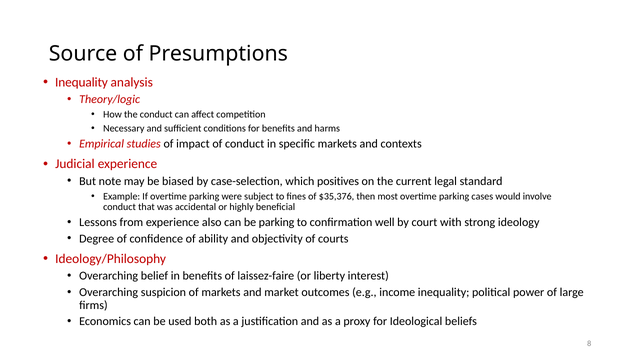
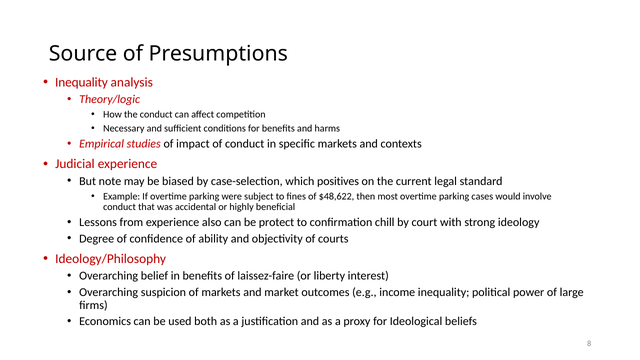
$35,376: $35,376 -> $48,622 (337, 196)
be parking: parking -> protect (277, 222)
well: well -> chill (385, 222)
